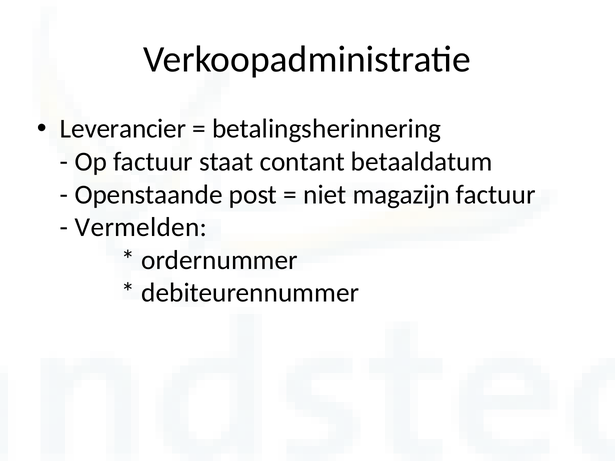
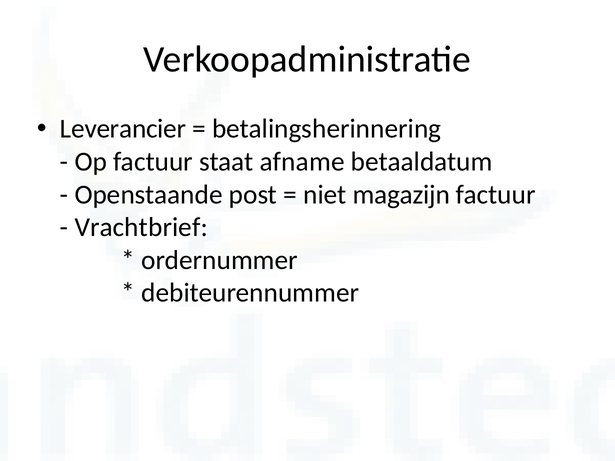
contant: contant -> afname (302, 162)
Vermelden: Vermelden -> Vrachtbrief (141, 227)
